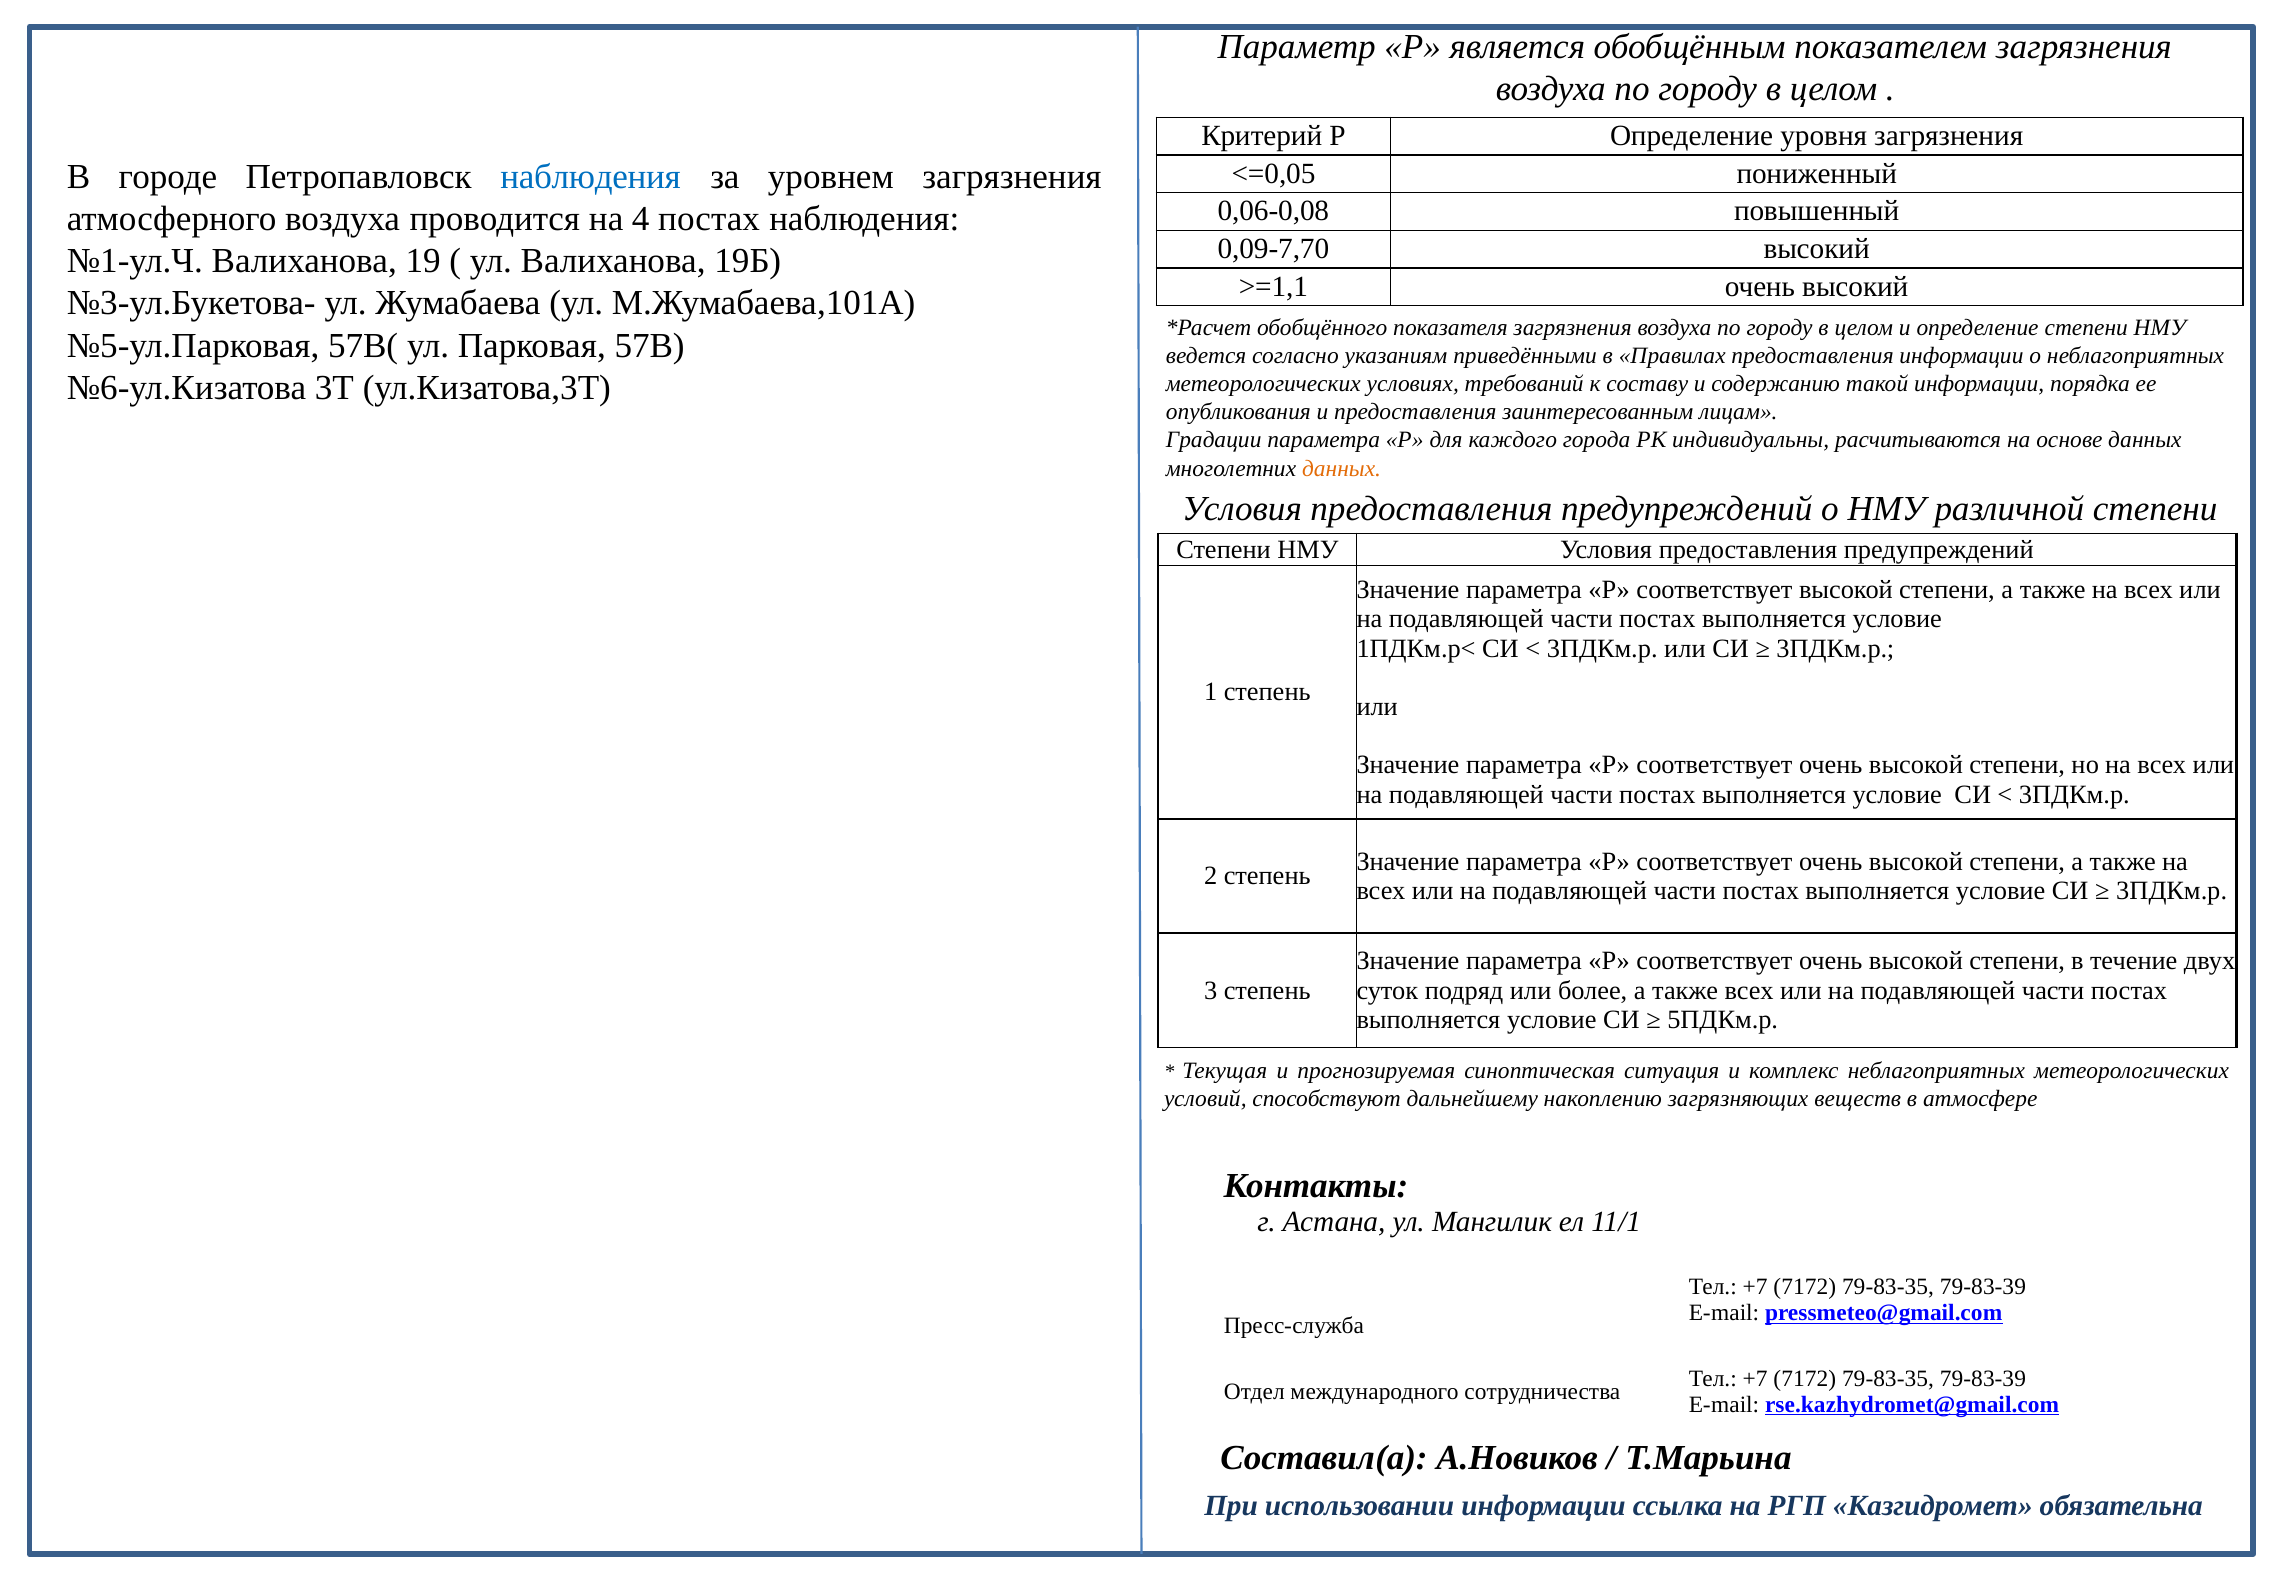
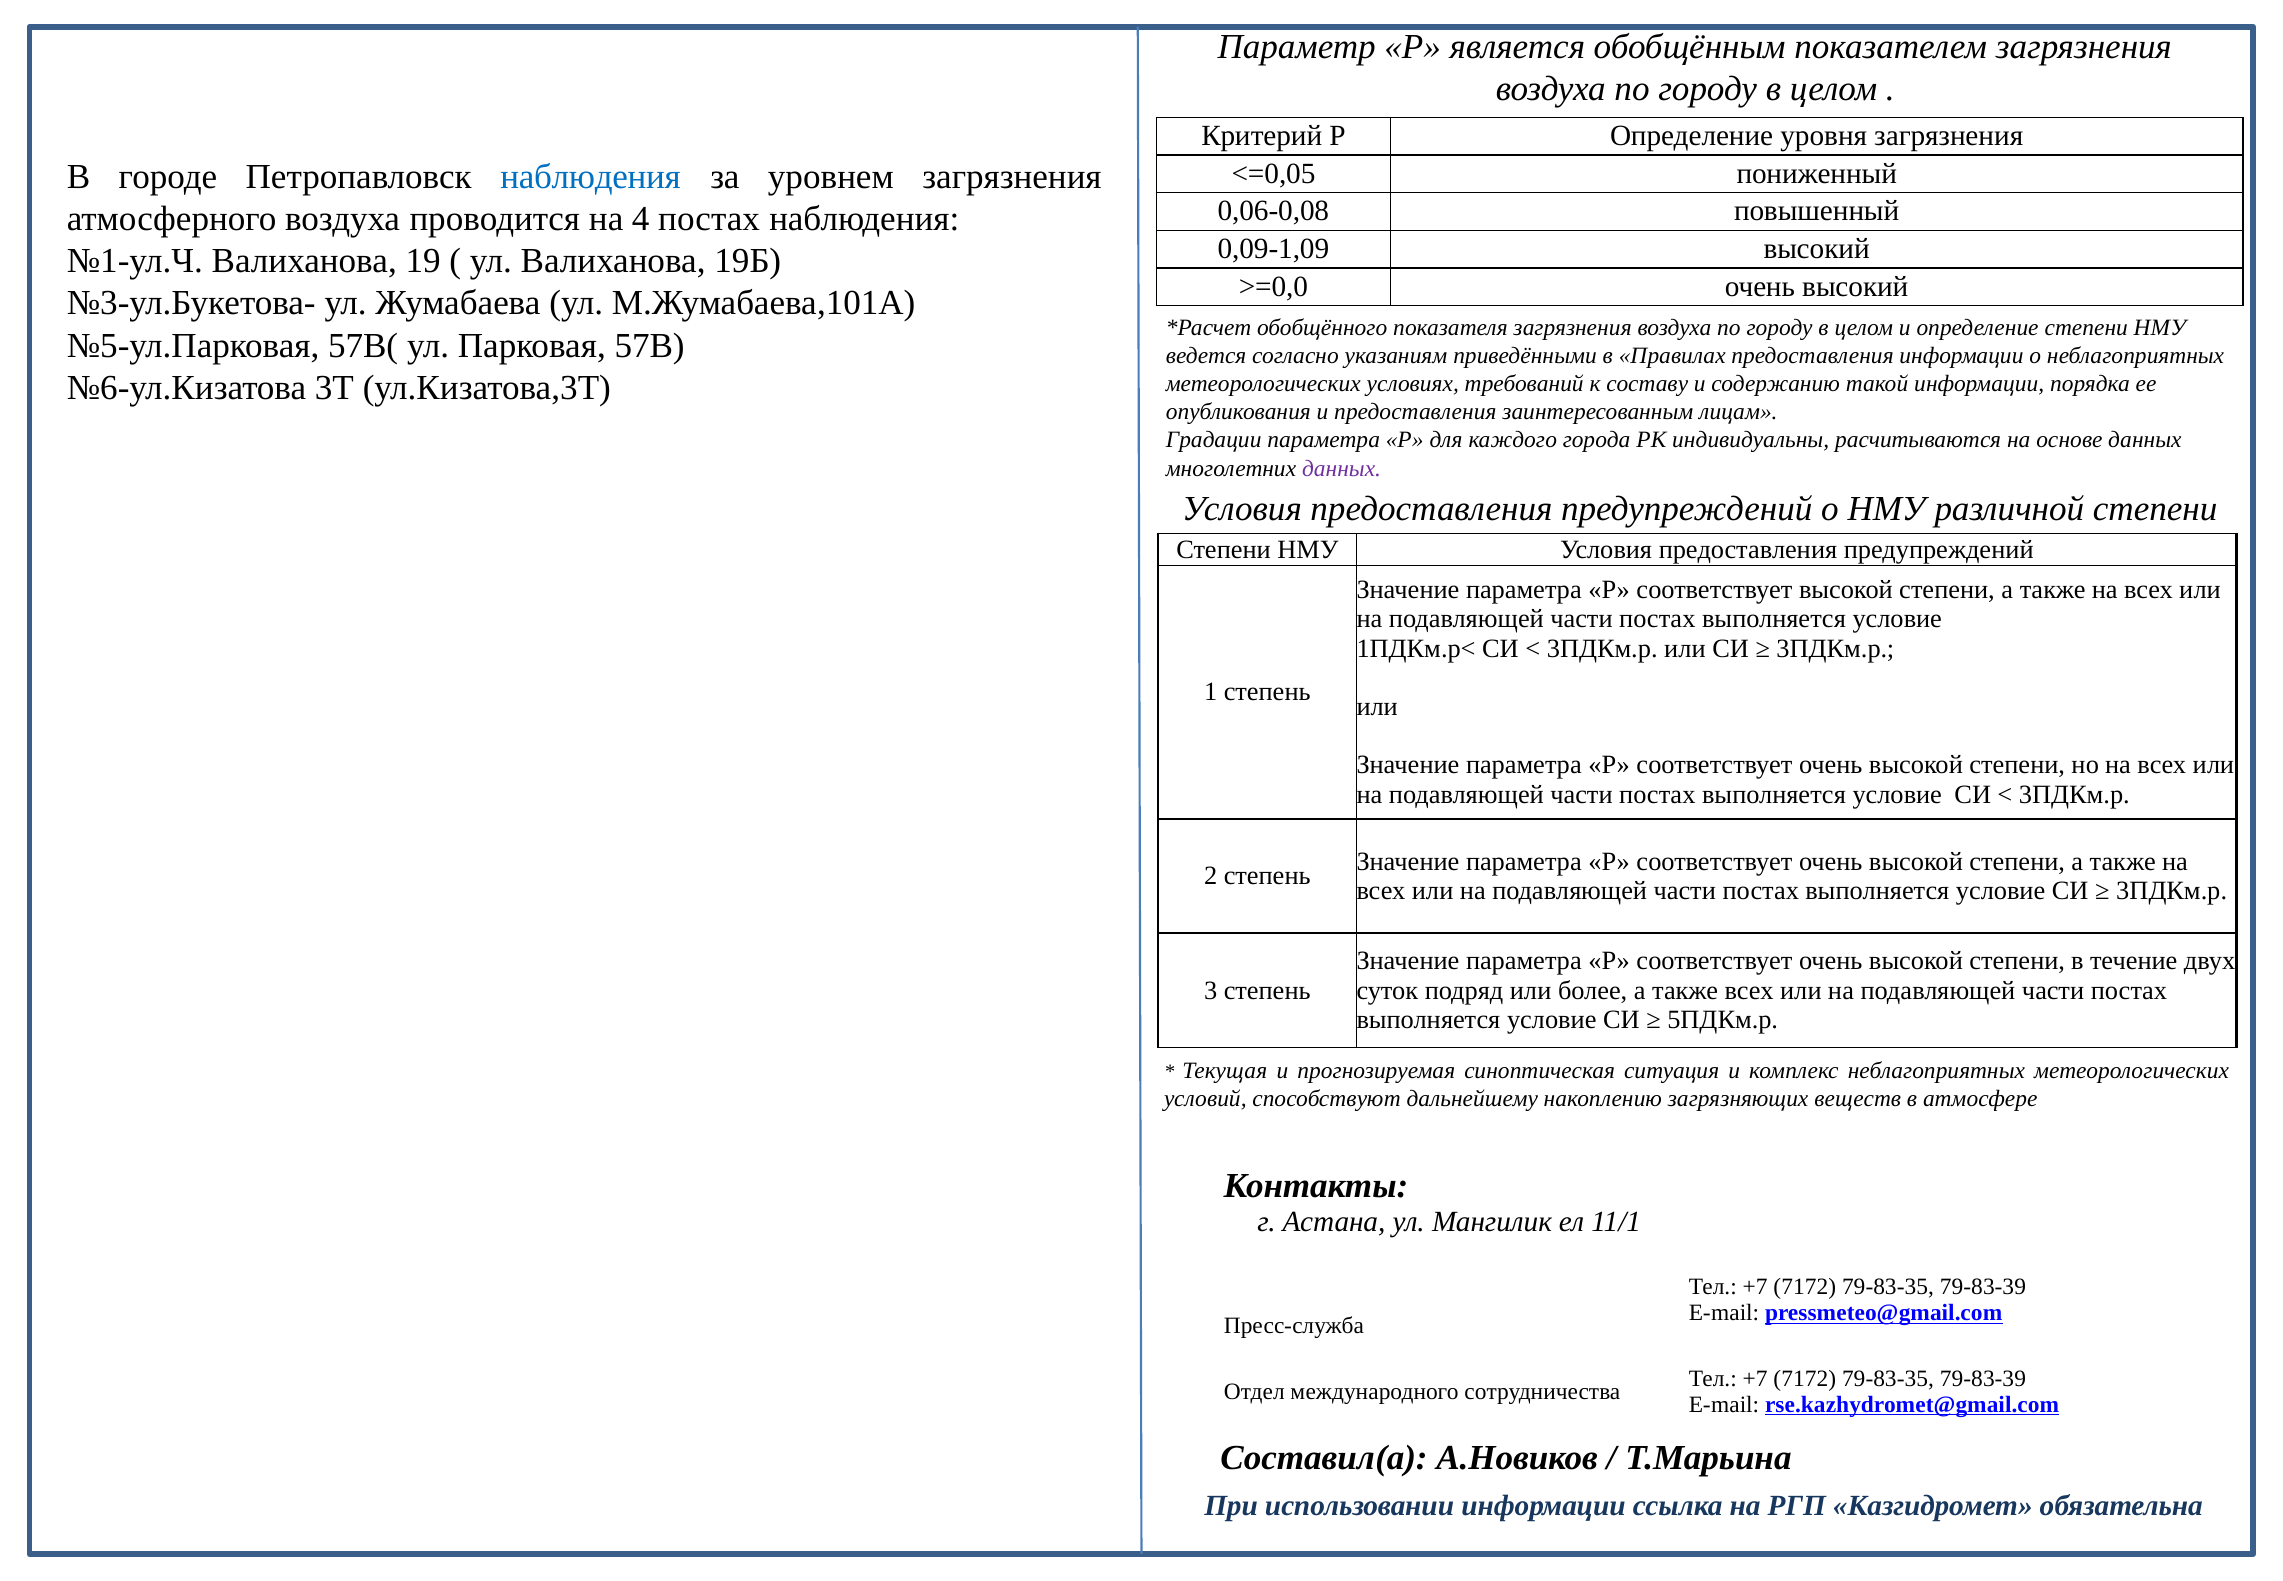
0,09-7,70: 0,09-7,70 -> 0,09-1,09 (1273, 249)
>=1,1: >=1,1 -> >=0,0 (1273, 286)
данных colour: orange -> purple (1342, 468)
